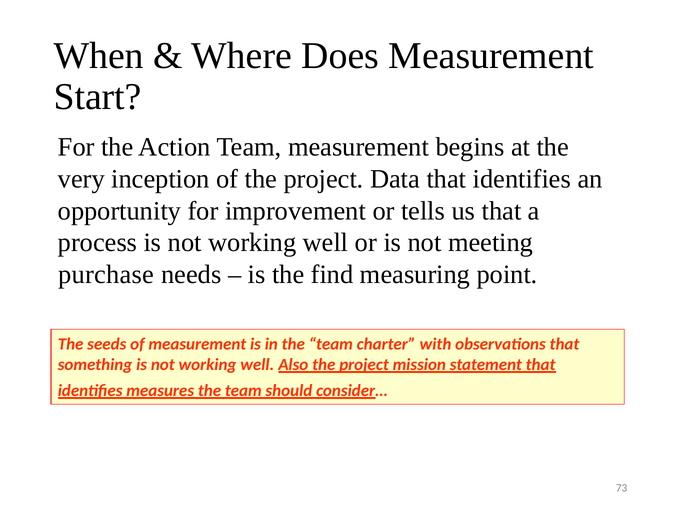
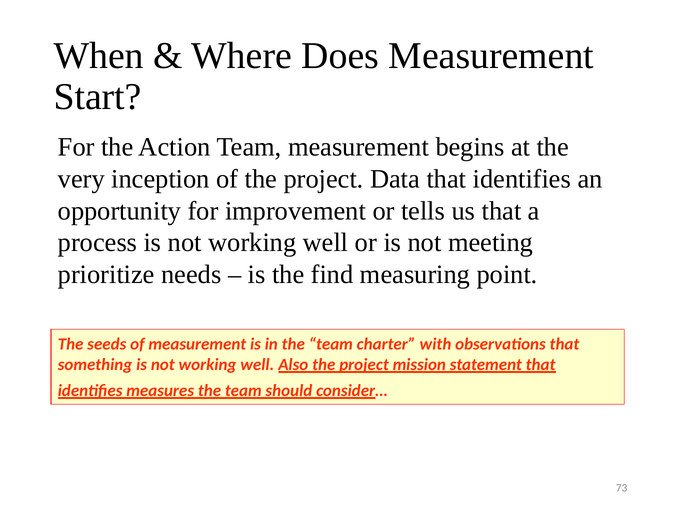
purchase: purchase -> prioritize (106, 274)
